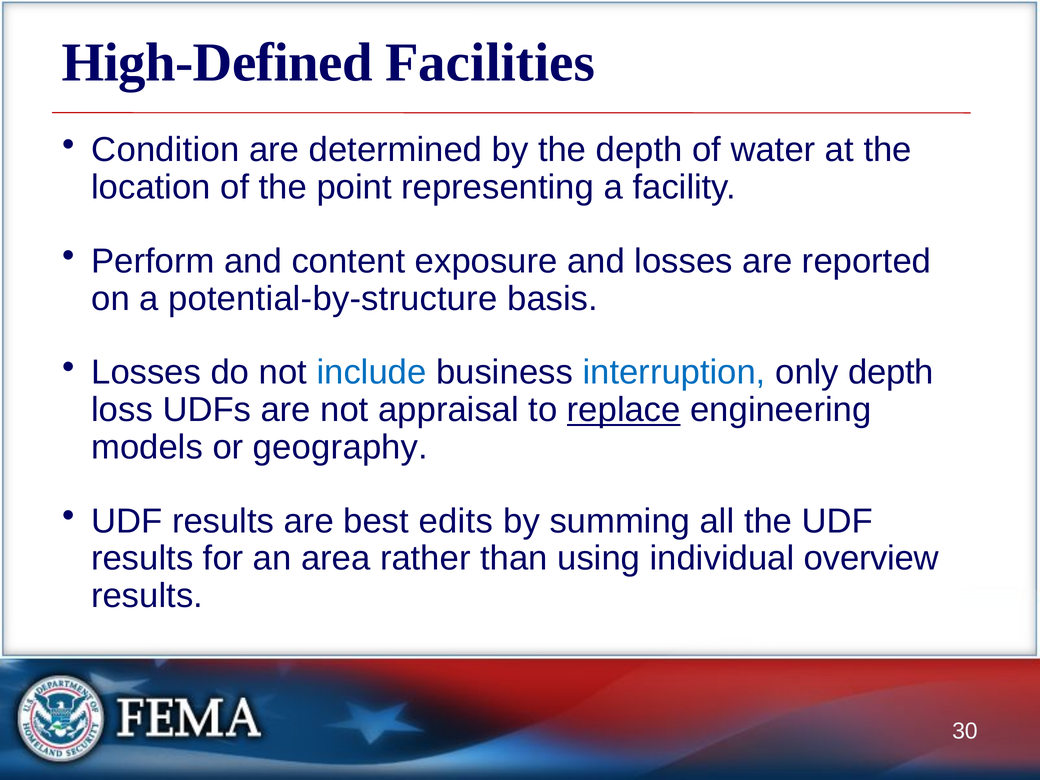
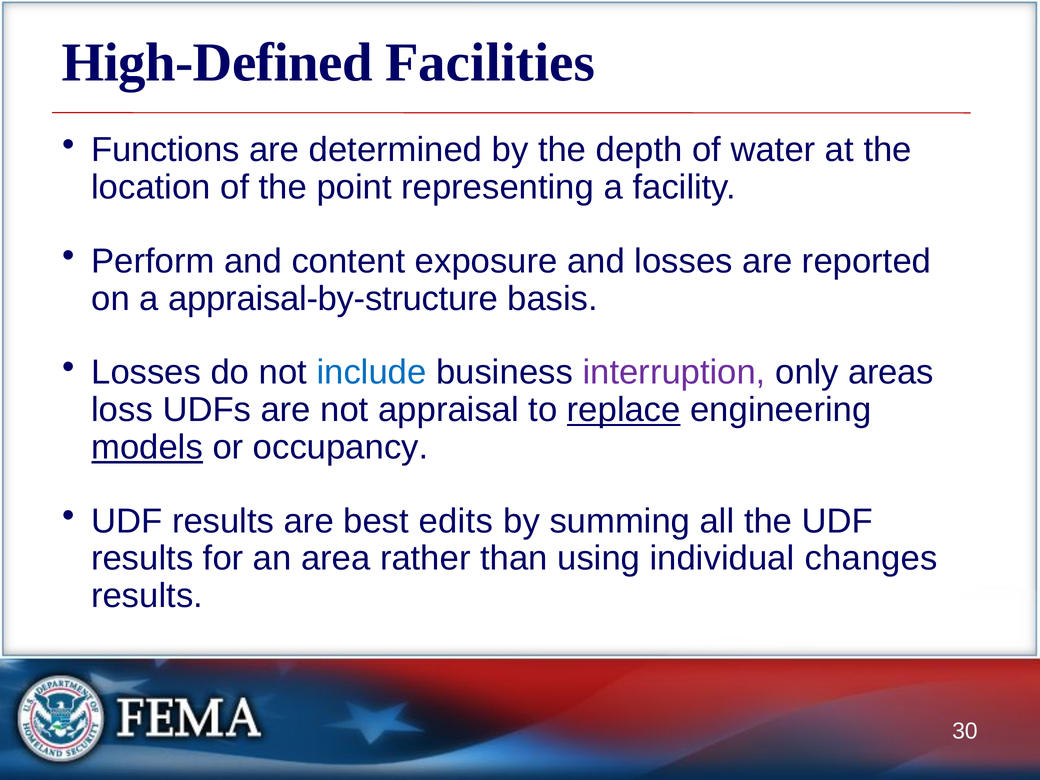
Condition: Condition -> Functions (166, 150)
potential-by-structure: potential-by-structure -> appraisal-by-structure (333, 299)
interruption colour: blue -> purple (674, 372)
only depth: depth -> areas (891, 372)
models underline: none -> present (147, 447)
geography: geography -> occupancy (341, 447)
overview: overview -> changes (871, 559)
